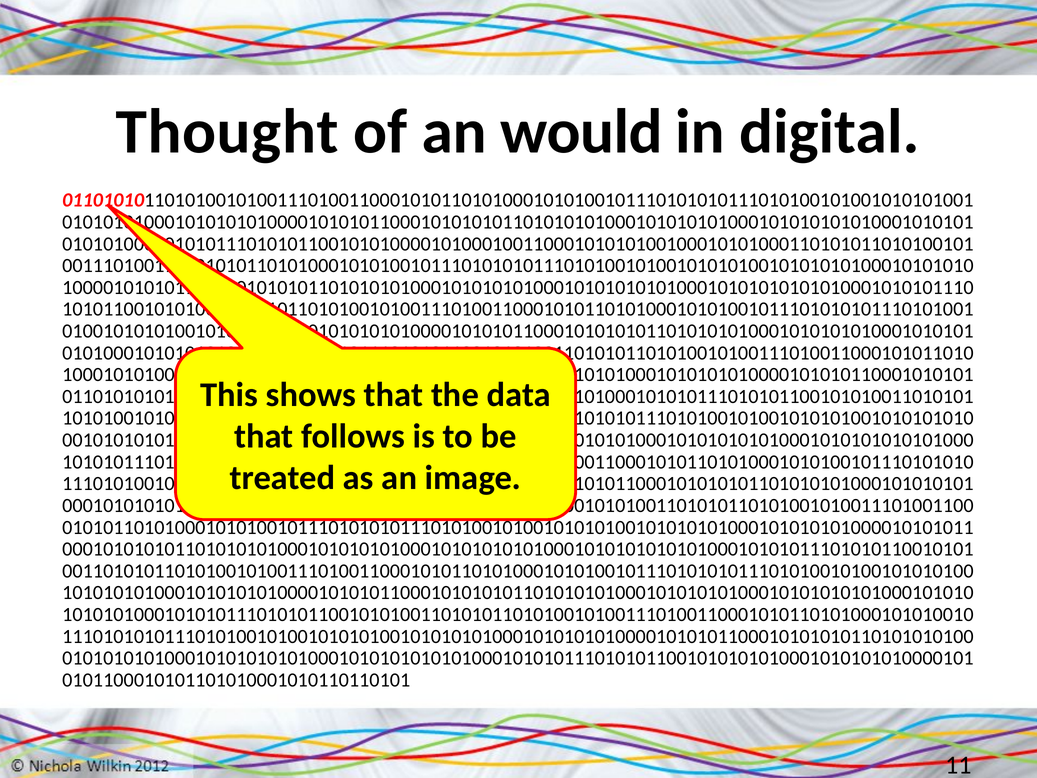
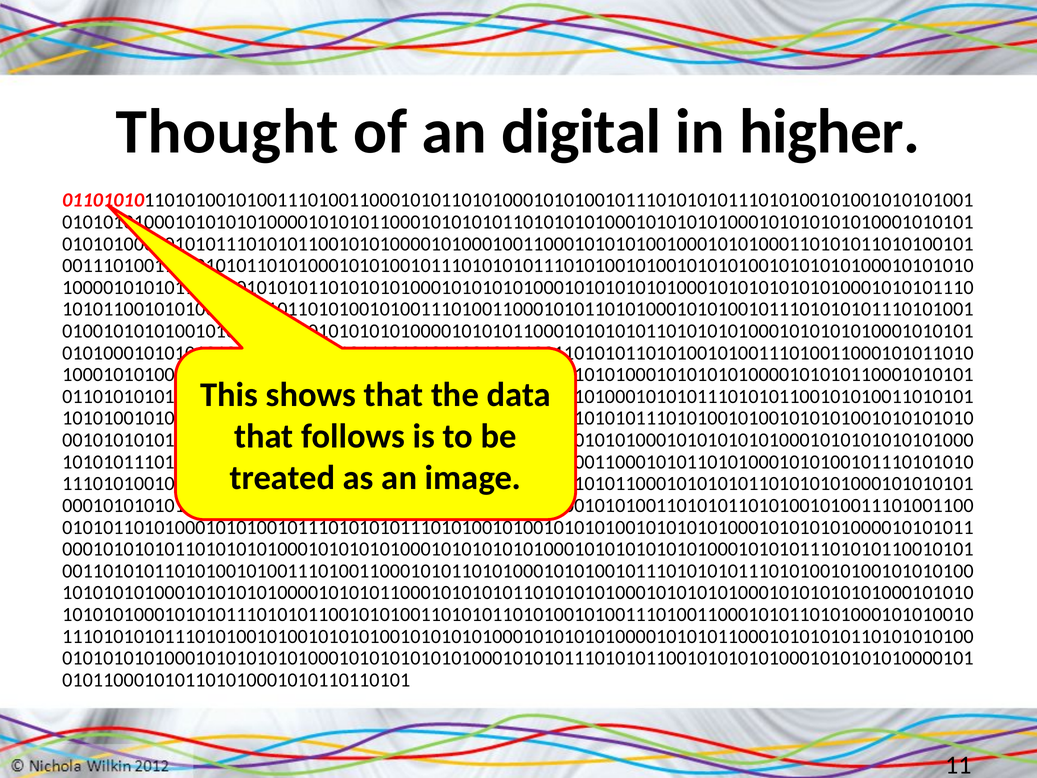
would: would -> digital (581, 132)
digital: digital -> higher (830, 132)
